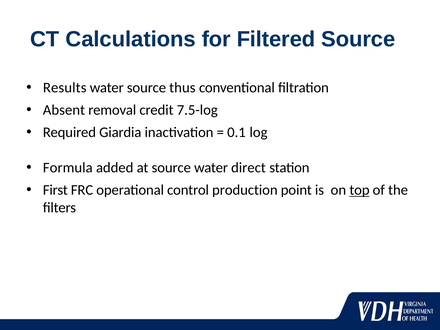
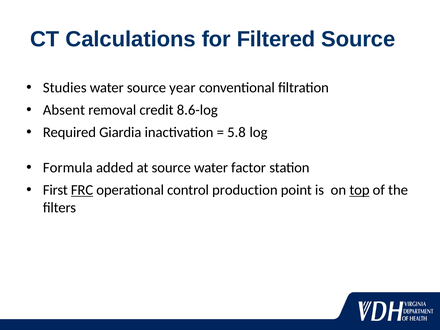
Results: Results -> Studies (65, 88)
thus: thus -> year (182, 88)
7.5-log: 7.5-log -> 8.6-log (197, 110)
0.1: 0.1 -> 5.8 (236, 132)
direct: direct -> factor (249, 168)
FRC underline: none -> present (82, 190)
